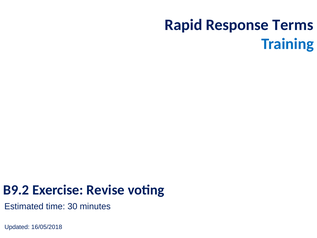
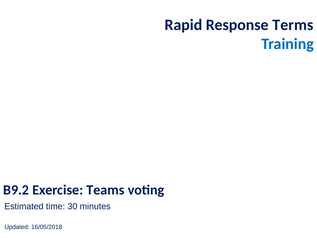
Revise: Revise -> Teams (105, 190)
